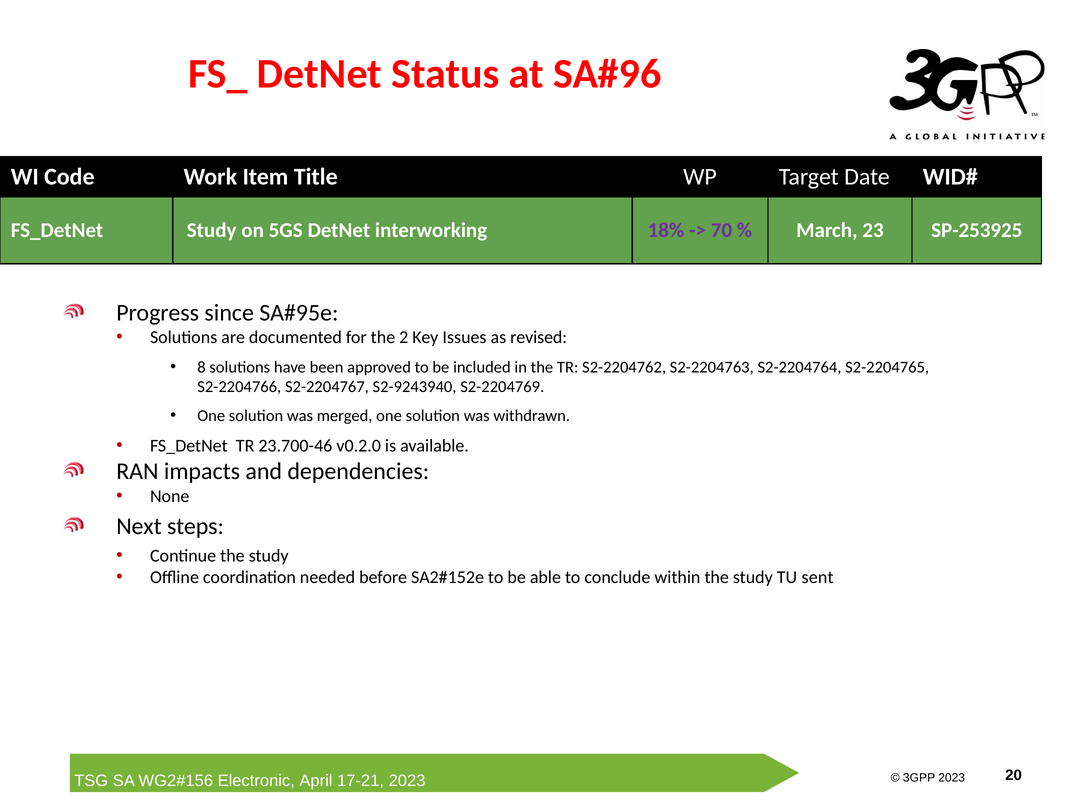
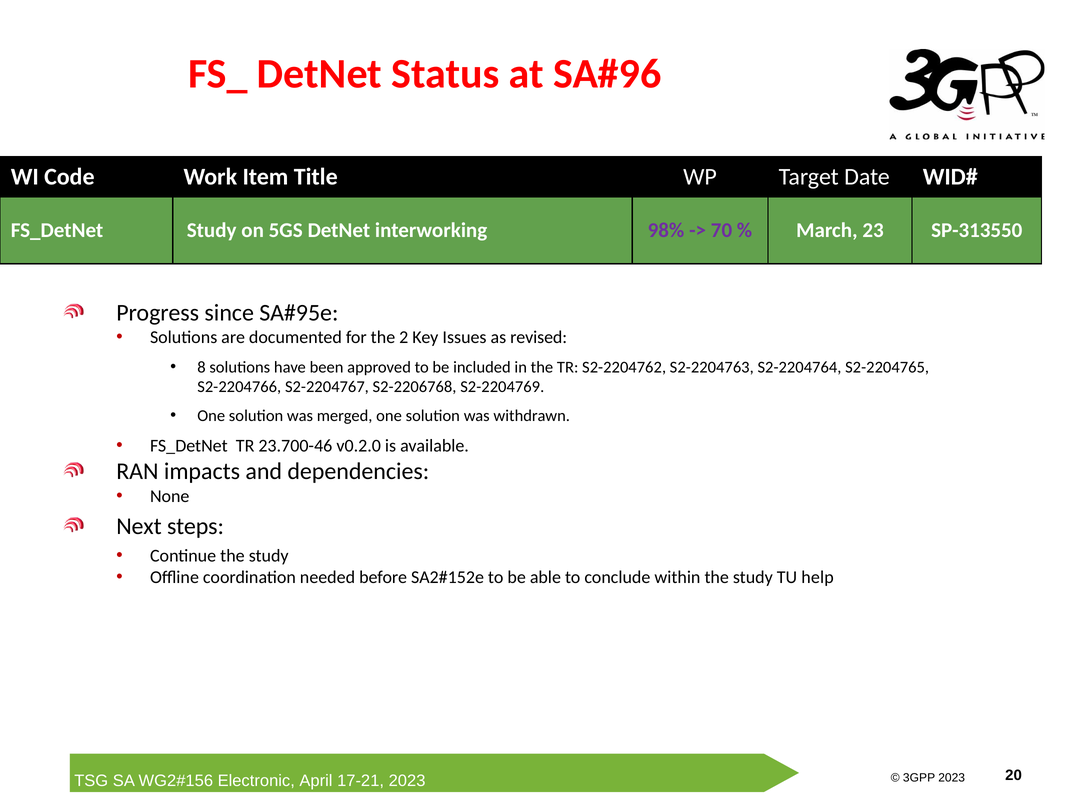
18%: 18% -> 98% (666, 230)
SP-253925: SP-253925 -> SP-313550 (977, 230)
S2-9243940: S2-9243940 -> S2-2206768 (415, 387)
sent: sent -> help (818, 577)
